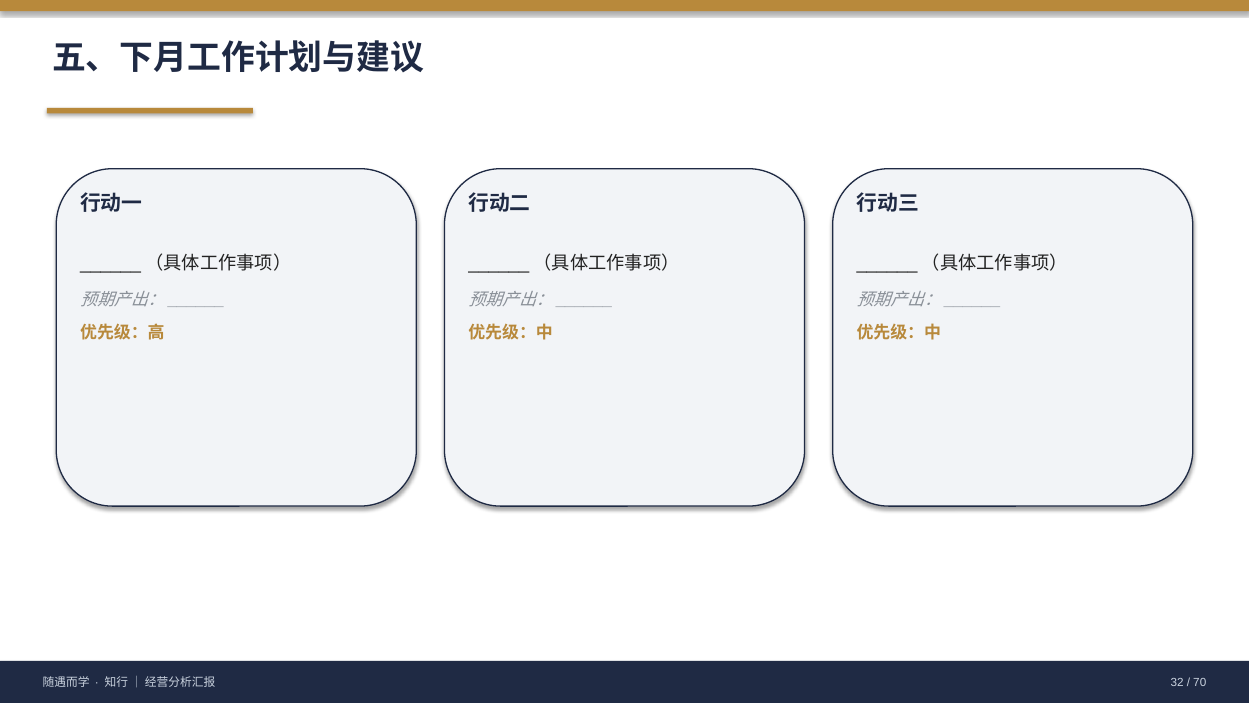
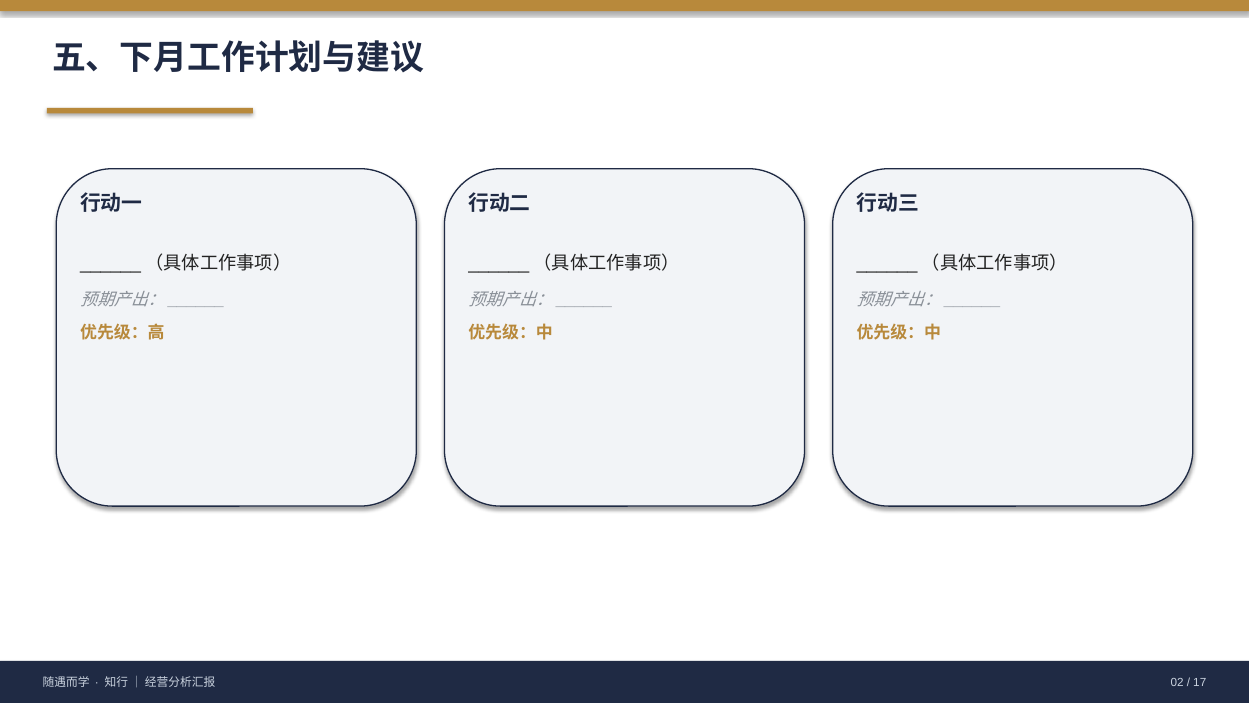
32: 32 -> 02 (1177, 682)
70: 70 -> 17 (1200, 682)
